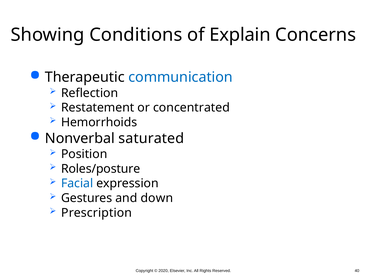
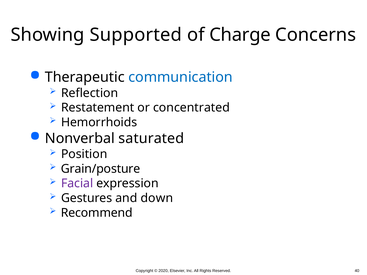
Conditions: Conditions -> Supported (136, 35)
Explain: Explain -> Charge (240, 35)
Roles/posture: Roles/posture -> Grain/posture (101, 169)
Facial colour: blue -> purple (77, 184)
Prescription: Prescription -> Recommend (97, 213)
